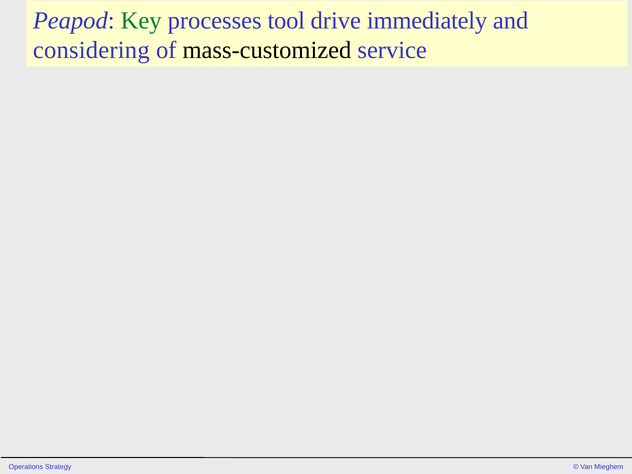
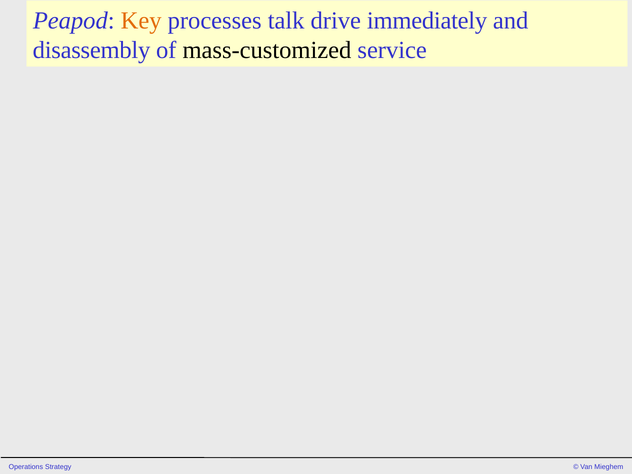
Key colour: green -> orange (141, 21)
tool: tool -> talk (286, 21)
considering: considering -> disassembly (92, 50)
